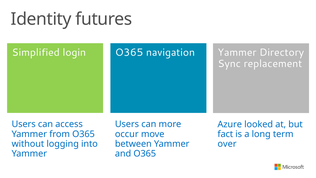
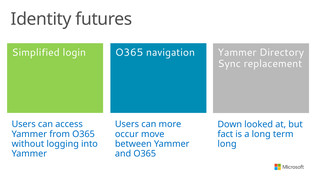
Azure: Azure -> Down (230, 124)
over: over -> long (227, 144)
